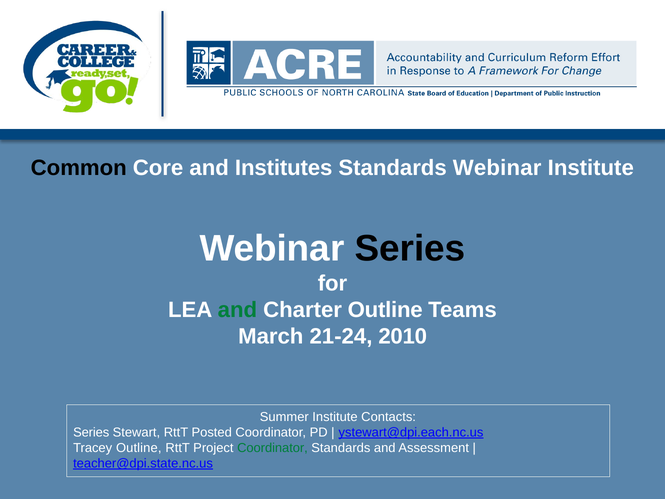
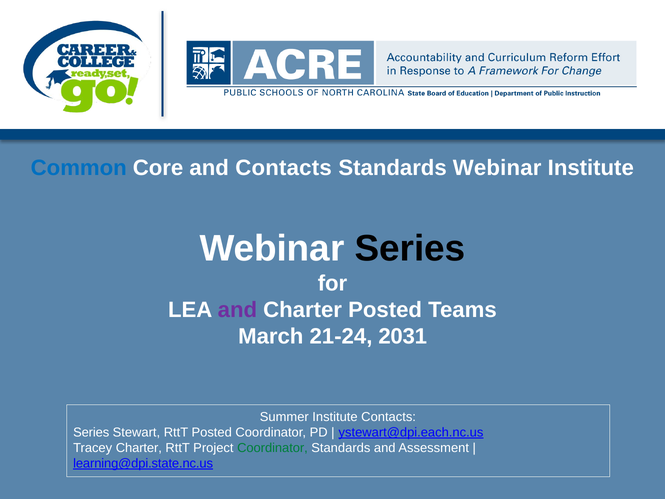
Common colour: black -> blue (79, 168)
and Institutes: Institutes -> Contacts (284, 168)
and colour: green -> purple (237, 310)
Charter Outline: Outline -> Posted (385, 310)
2010: 2010 -> 2031 (403, 336)
Tracey Outline: Outline -> Charter (139, 448)
teacher@dpi.state.nc.us: teacher@dpi.state.nc.us -> learning@dpi.state.nc.us (143, 463)
